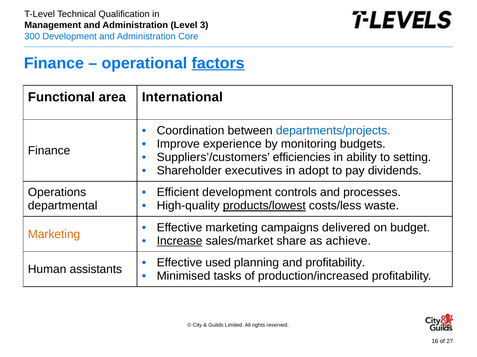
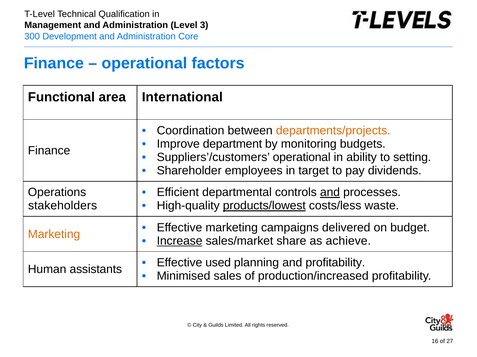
factors underline: present -> none (218, 63)
departments/projects colour: blue -> orange (333, 131)
experience: experience -> department (232, 144)
Suppliers’/customers efficiencies: efficiencies -> operational (302, 158)
executives: executives -> employees (254, 171)
adopt: adopt -> target (314, 171)
Efficient development: development -> departmental (237, 193)
and underline: none -> present (330, 193)
departmental: departmental -> stakeholders (63, 206)
tasks: tasks -> sales (228, 276)
